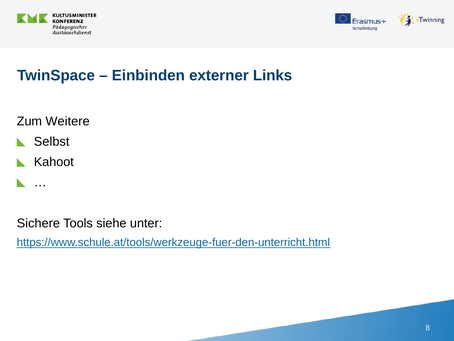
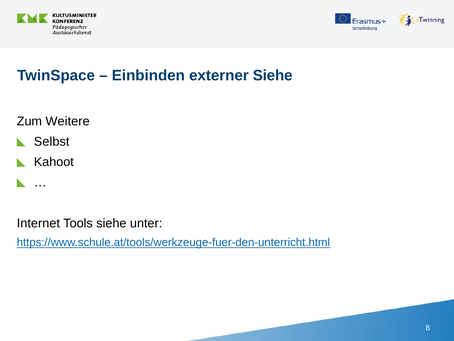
externer Links: Links -> Siehe (273, 75)
Sichere: Sichere -> Internet (38, 223)
